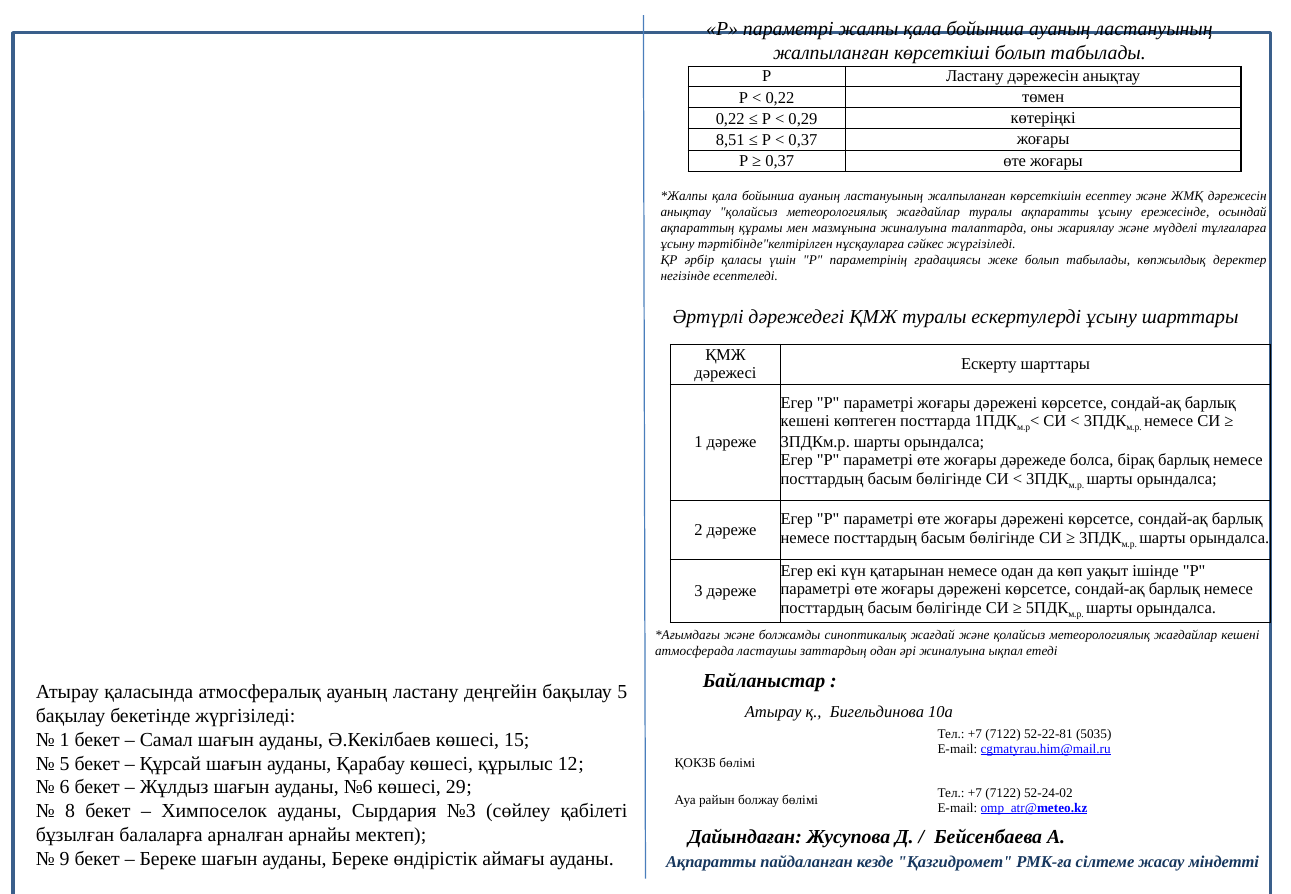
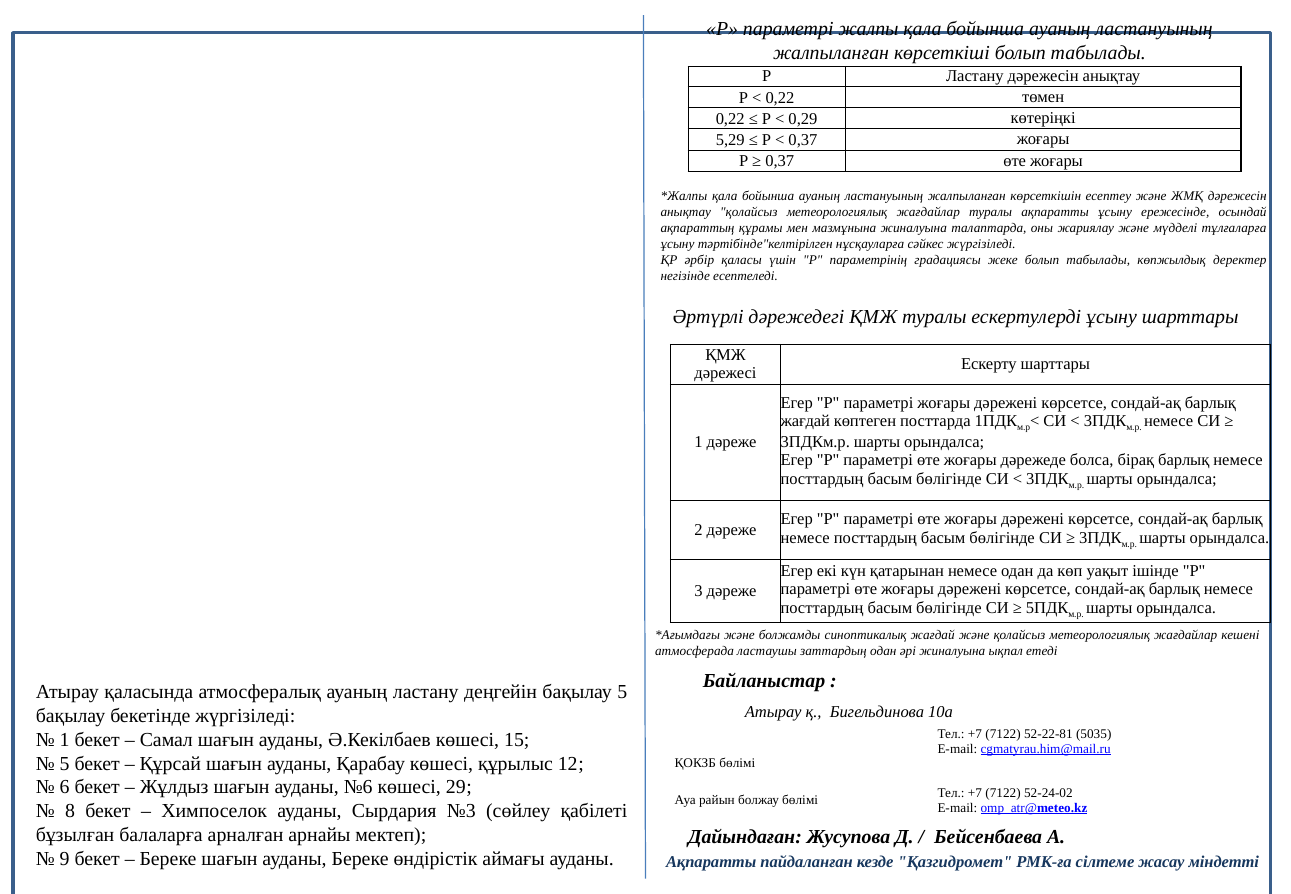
8,51: 8,51 -> 5,29 (730, 140)
кешені: кешені -> жағдай (805, 421)
